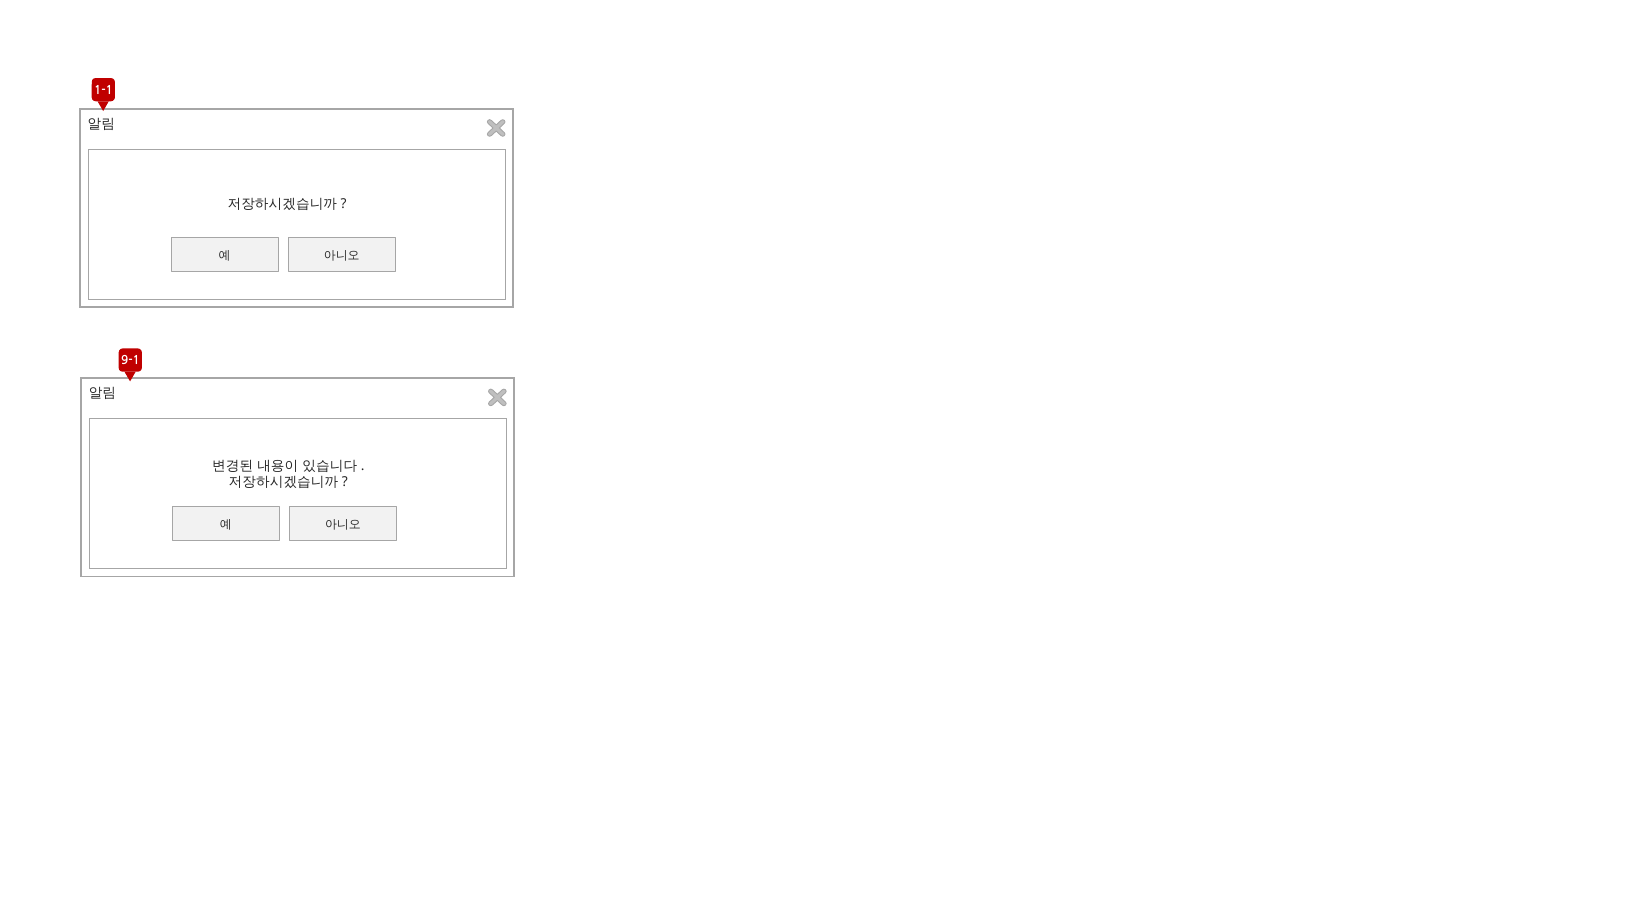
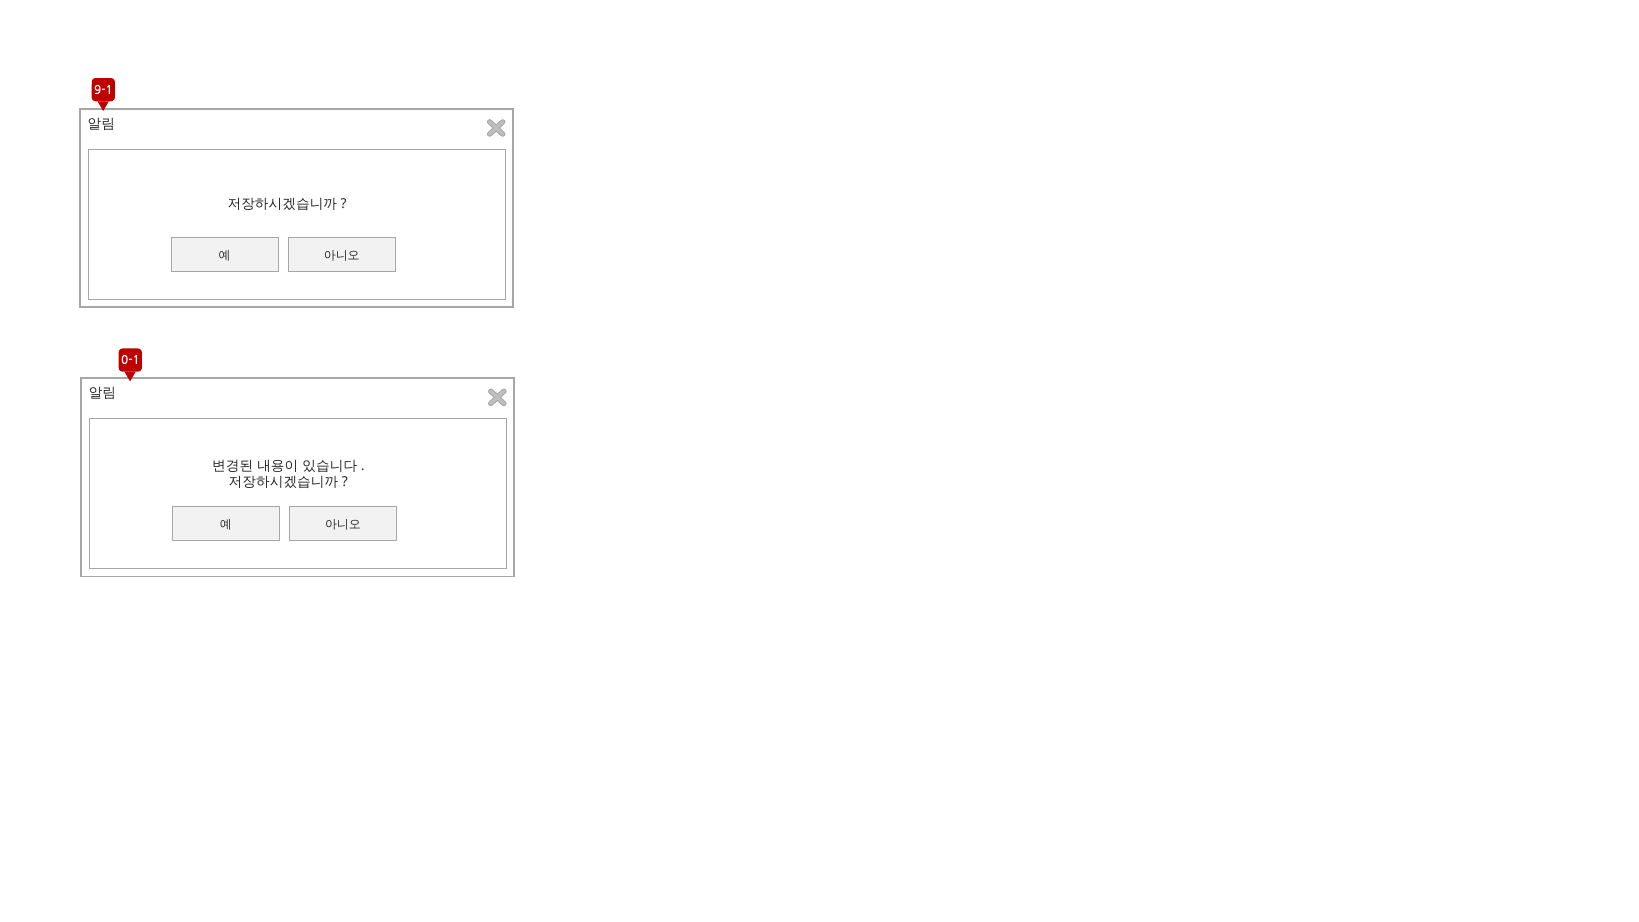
1-1: 1-1 -> 9-1 (104, 90)
9-1: 9-1 -> 0-1 (130, 361)
